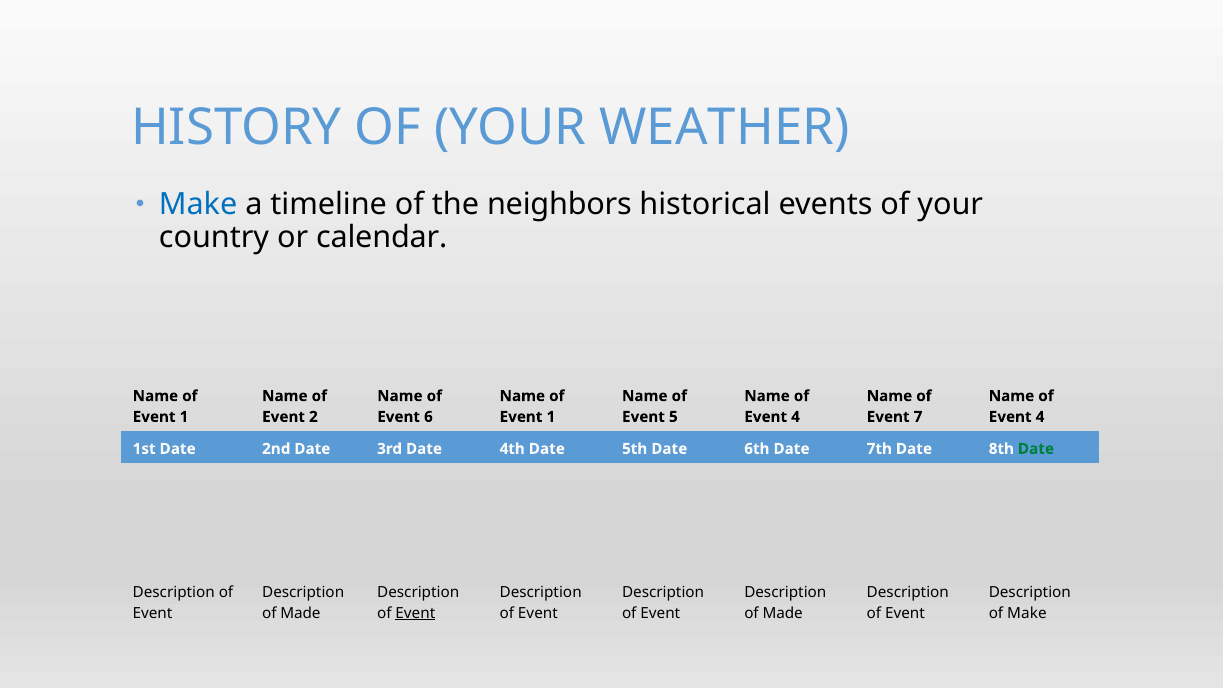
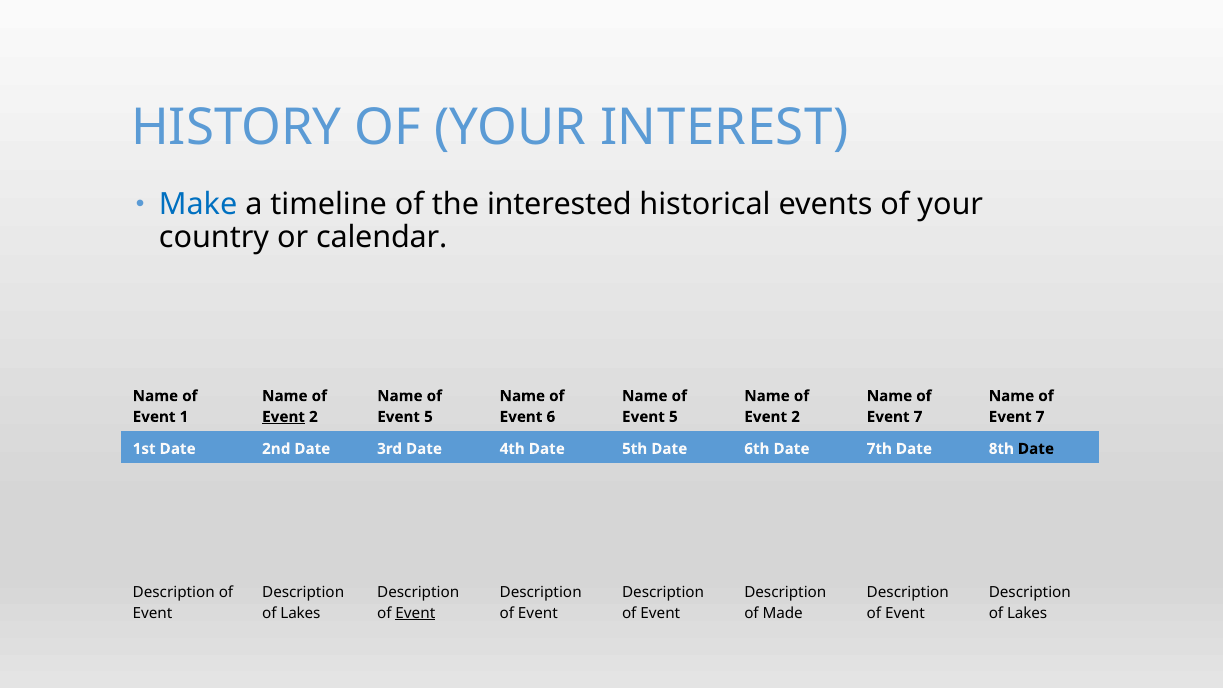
WEATHER: WEATHER -> INTEREST (724, 128)
neighbors: neighbors -> interested (559, 204)
Event underline: none -> present (284, 417)
6: 6 -> 5 (428, 417)
1: 1 -> 6 (551, 417)
4: 4 -> 2 (796, 417)
4: 4 -> 7 (1040, 417)
Date colour: green -> black (1036, 449)
Made: Made -> Lakes (300, 613)
Make: Make -> Lakes (1027, 613)
